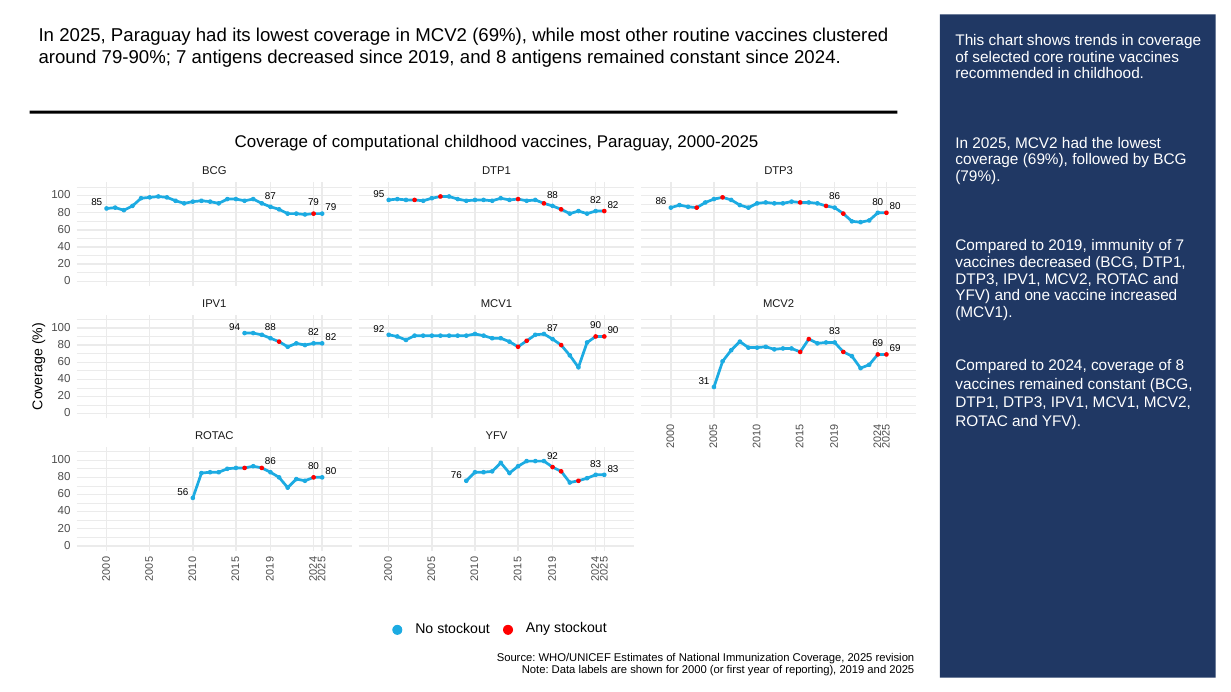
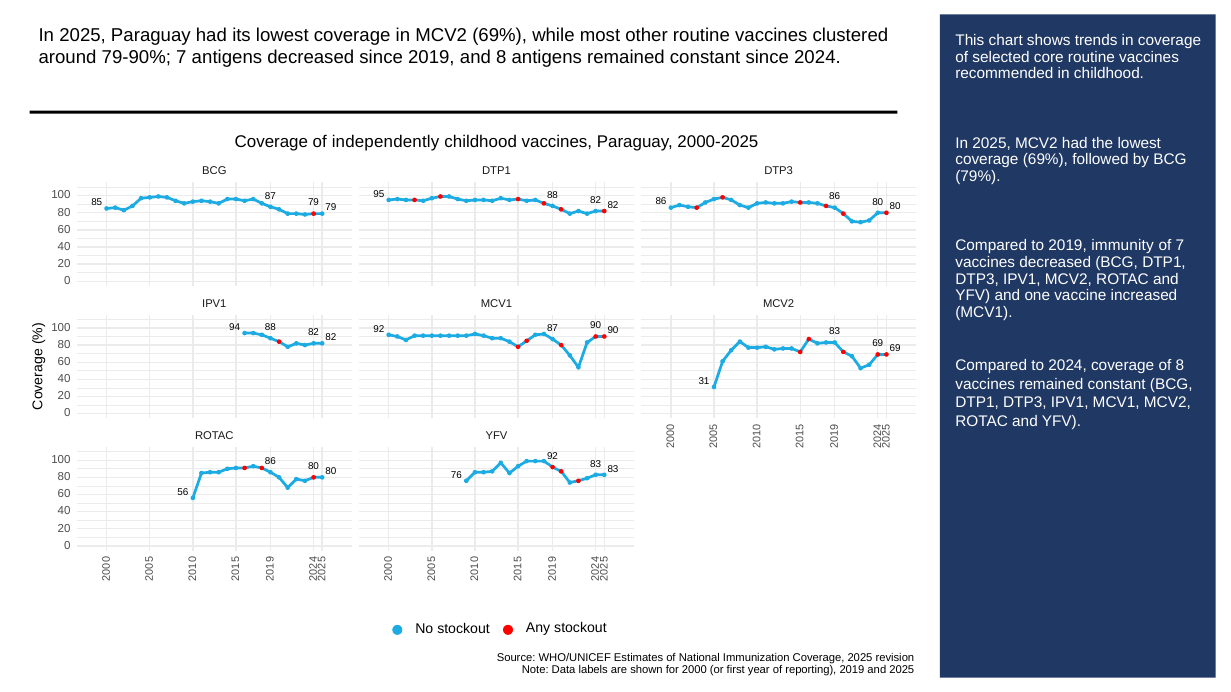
computational: computational -> independently (386, 142)
